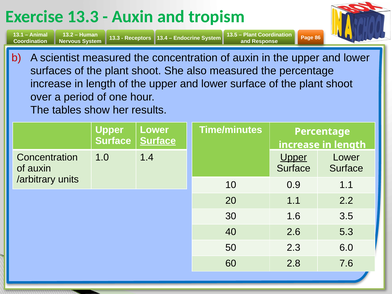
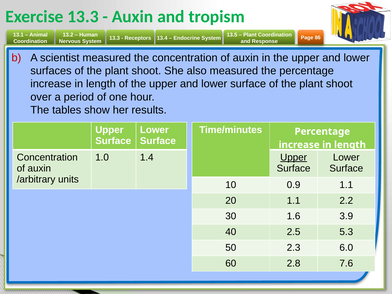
Surface underline: present -> none (158, 141)
3.5: 3.5 -> 3.9 (346, 216)
2.6: 2.6 -> 2.5 (294, 232)
